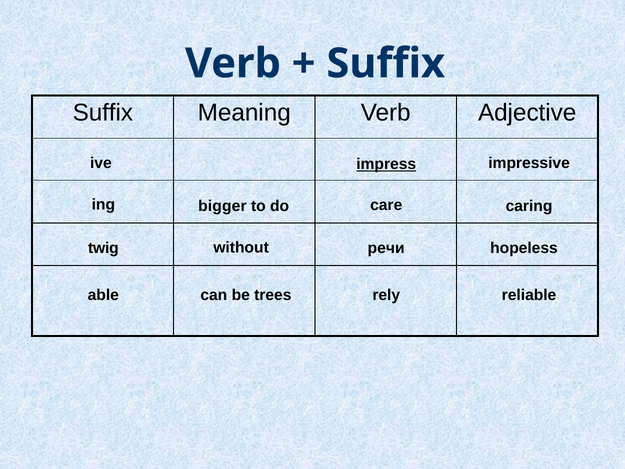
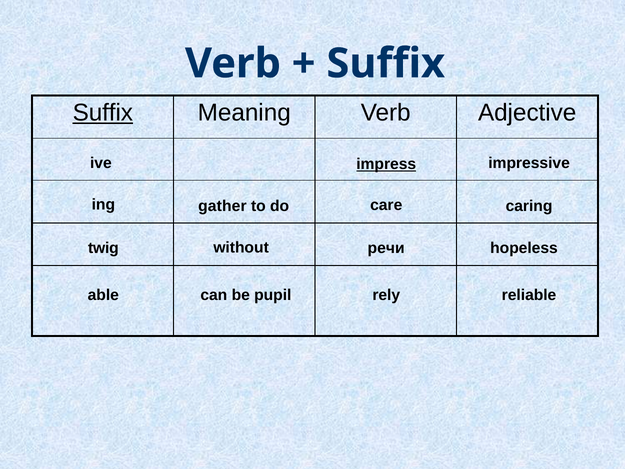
Suffix underline: none -> present (103, 113)
bigger: bigger -> gather (222, 206)
trees: trees -> pupil (273, 295)
